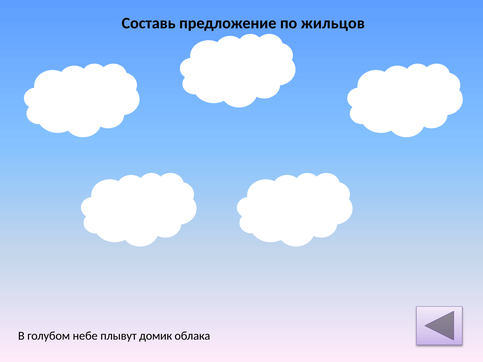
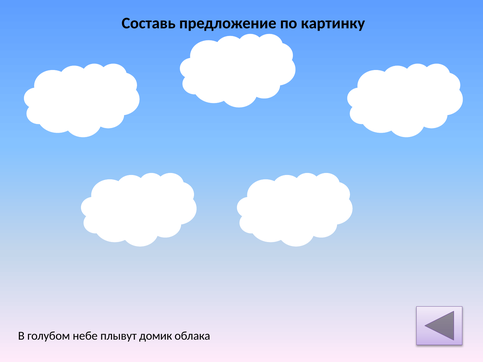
жильцов: жильцов -> картинку (333, 23)
